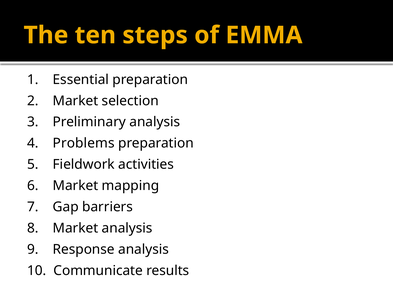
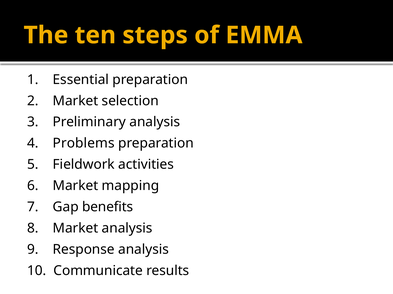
barriers: barriers -> benefits (108, 207)
